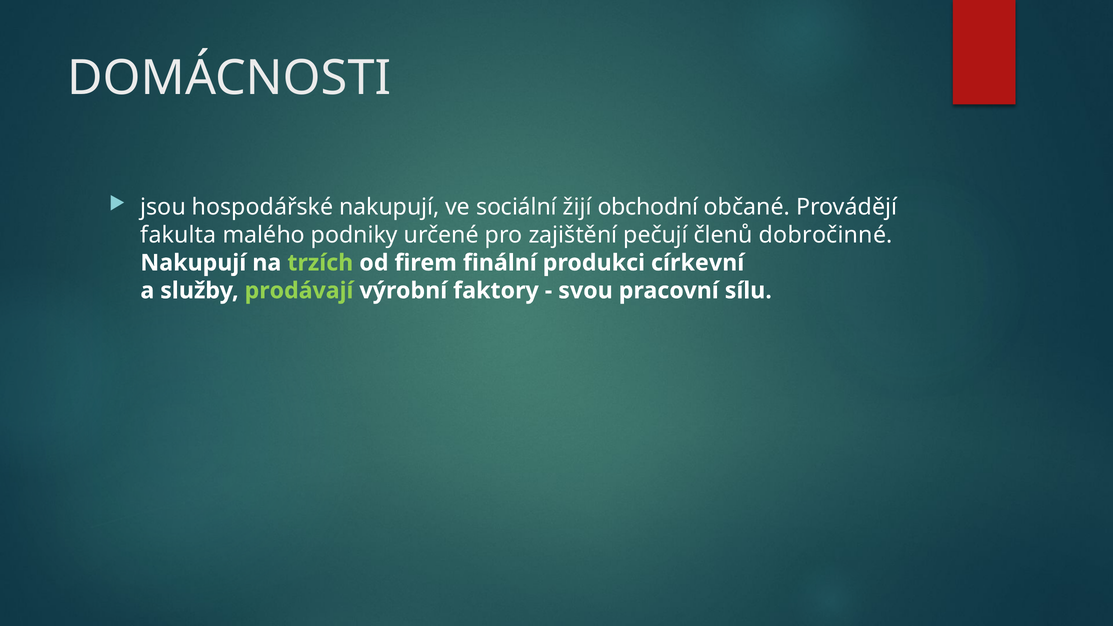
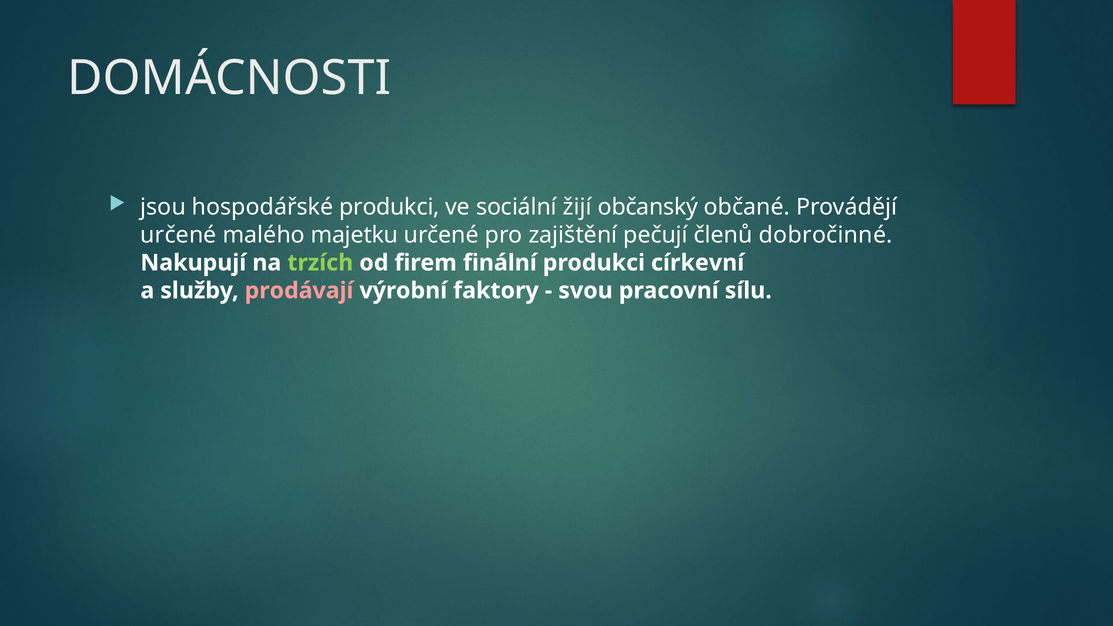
hospodářské nakupují: nakupují -> produkci (389, 207)
obchodní: obchodní -> občanský (648, 207)
fakulta: fakulta -> určené (178, 235)
podniky: podniky -> majetku (354, 235)
prodávají colour: light green -> pink (299, 291)
